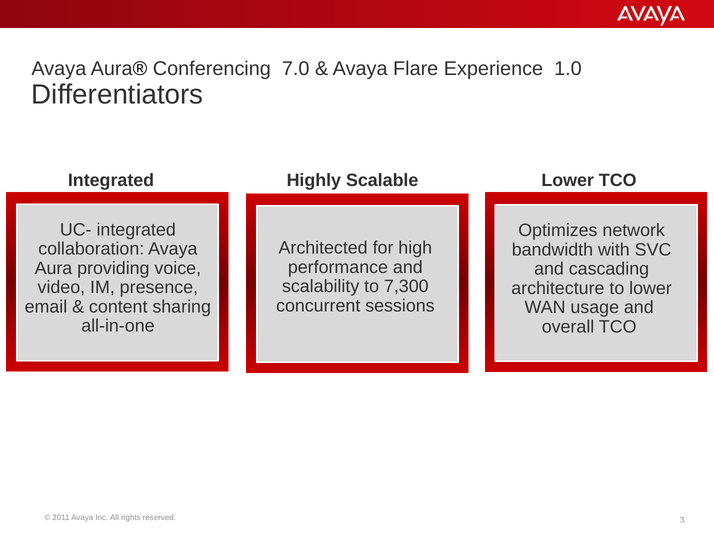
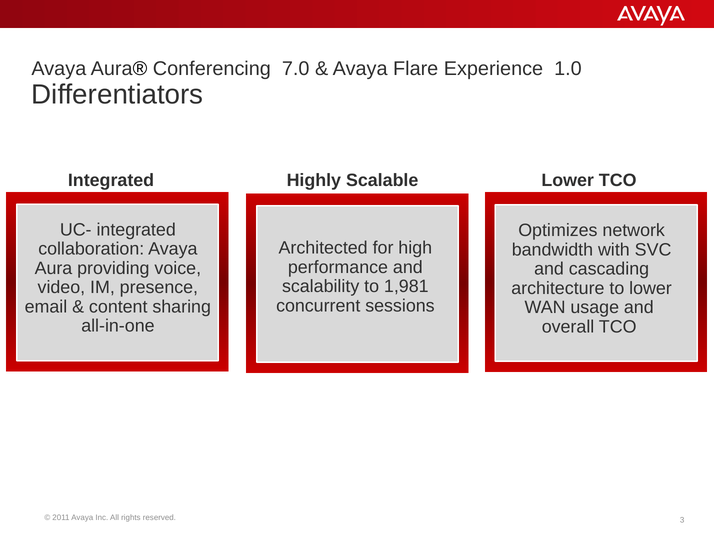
7,300: 7,300 -> 1,981 (406, 287)
